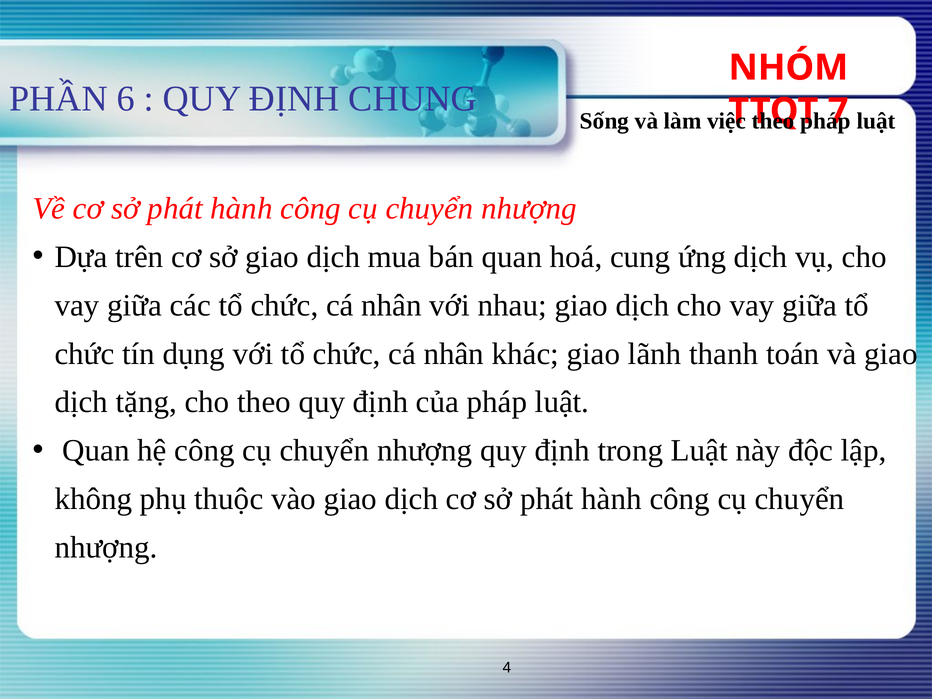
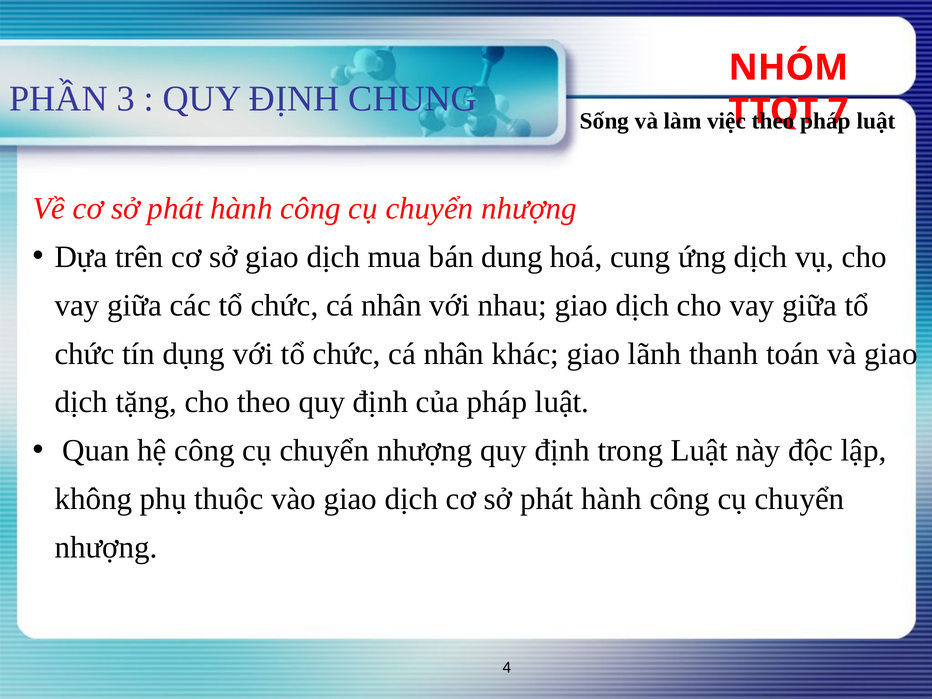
6: 6 -> 3 (126, 99)
bán quan: quan -> dung (512, 257)
